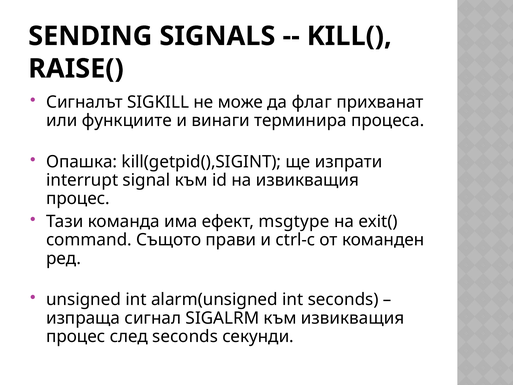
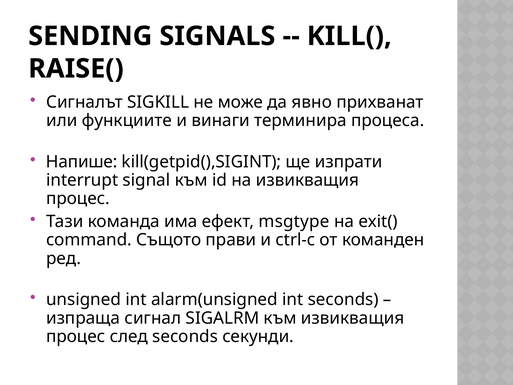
флаг: флаг -> явно (312, 102)
Опашка: Опашка -> Напише (82, 162)
